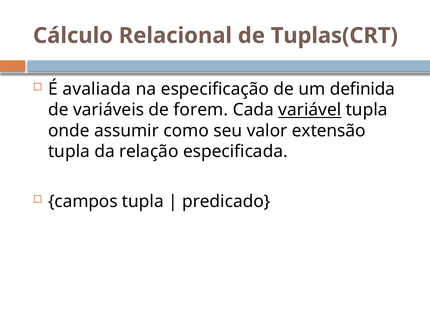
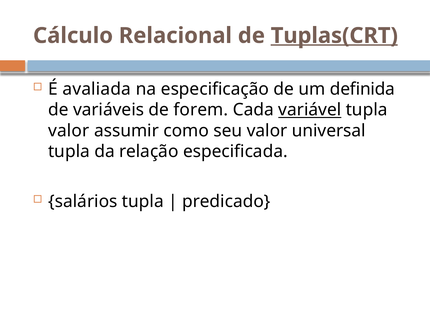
Tuplas(CRT underline: none -> present (334, 36)
onde: onde -> valor (69, 131)
extensão: extensão -> universal (329, 131)
campos: campos -> salários (83, 201)
